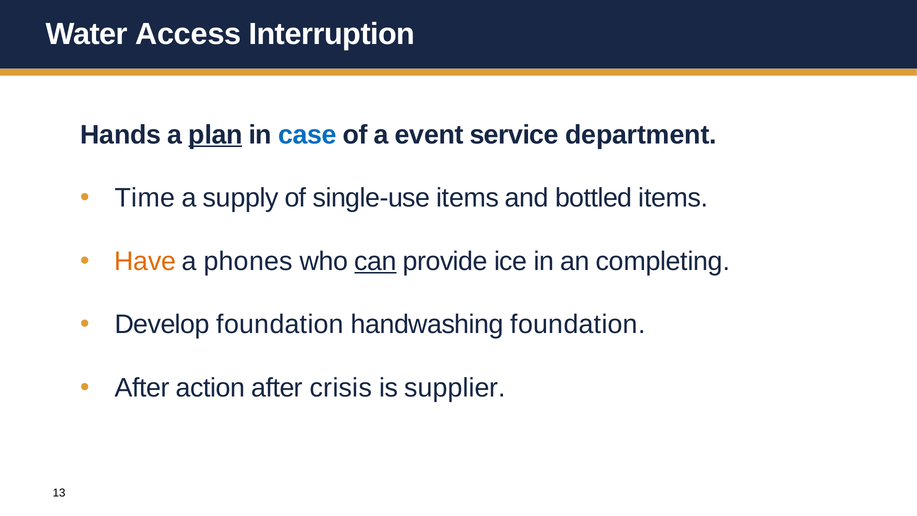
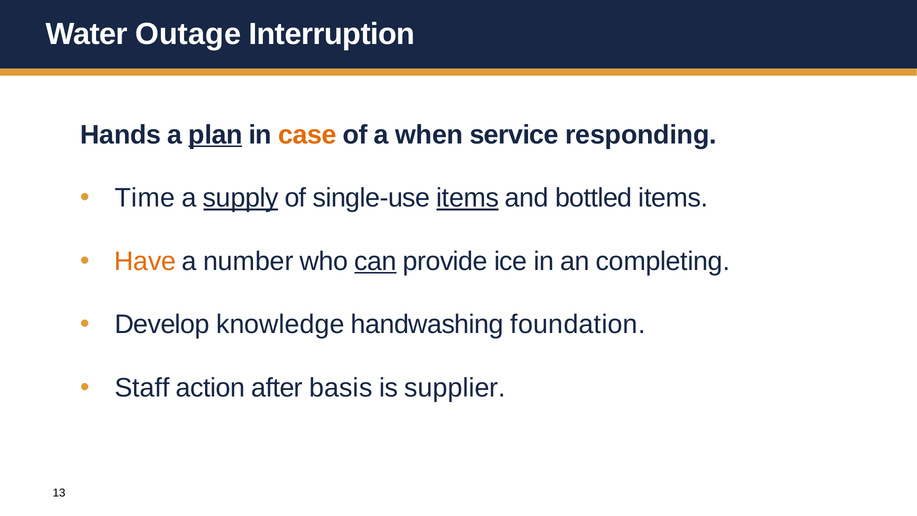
Access: Access -> Outage (188, 34)
case colour: blue -> orange (307, 135)
event: event -> when (429, 135)
department: department -> responding (641, 135)
supply underline: none -> present (241, 198)
items underline: none -> present (468, 198)
phones: phones -> number (248, 261)
Develop foundation: foundation -> knowledge (280, 324)
After: After -> Staff (142, 388)
crisis: crisis -> basis (341, 388)
